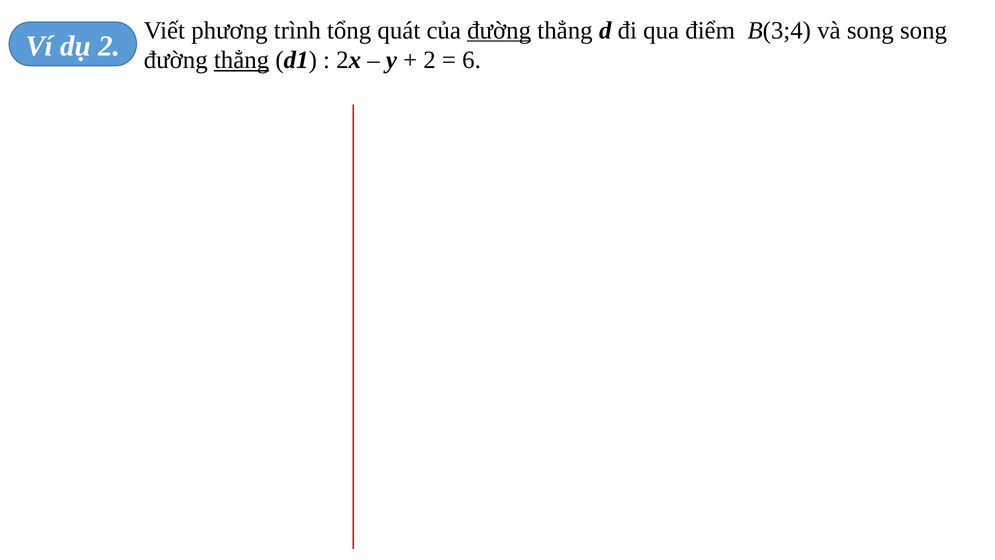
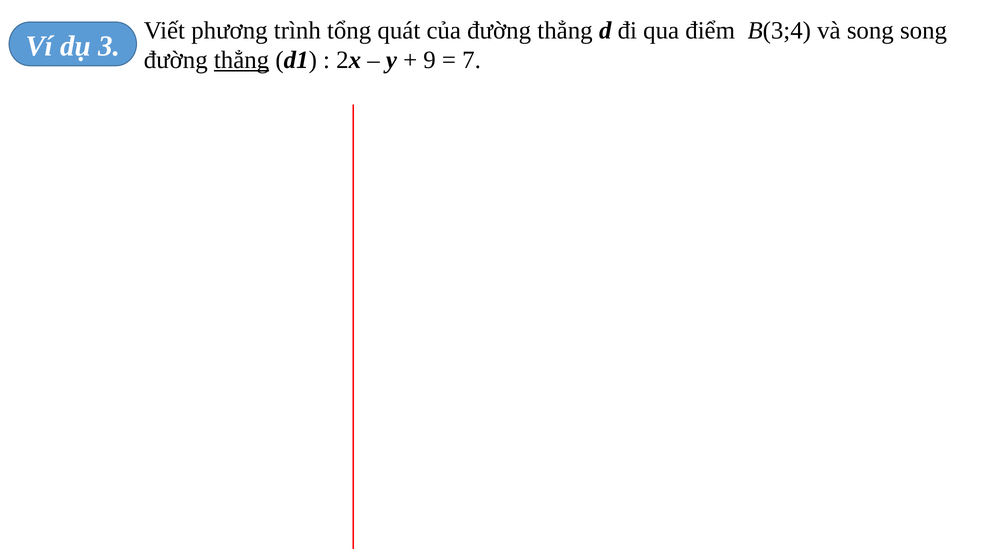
đường underline: present -> none (499, 30)
dụ 2: 2 -> 3 (109, 46)
2: 2 -> 9 (430, 60)
6: 6 -> 7 (472, 60)
